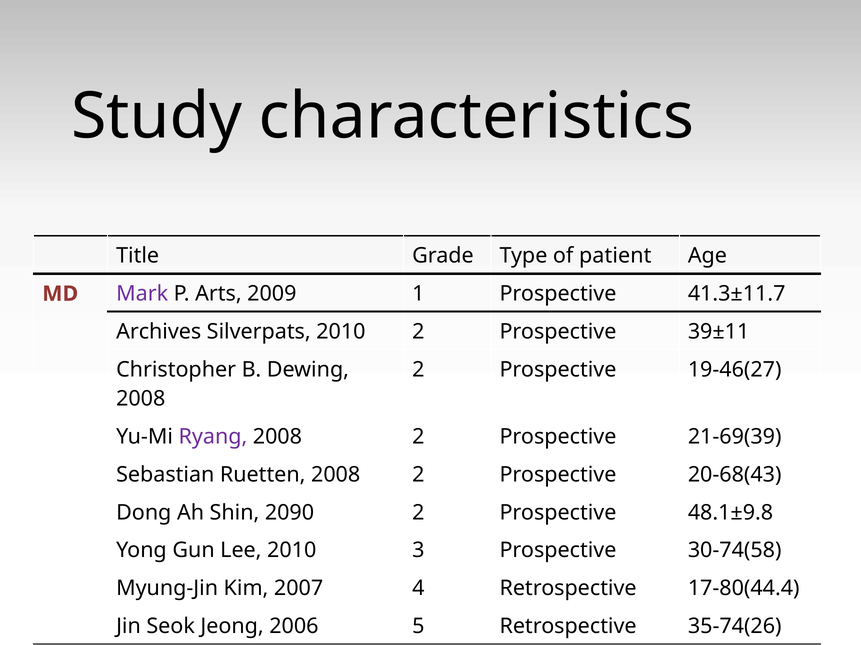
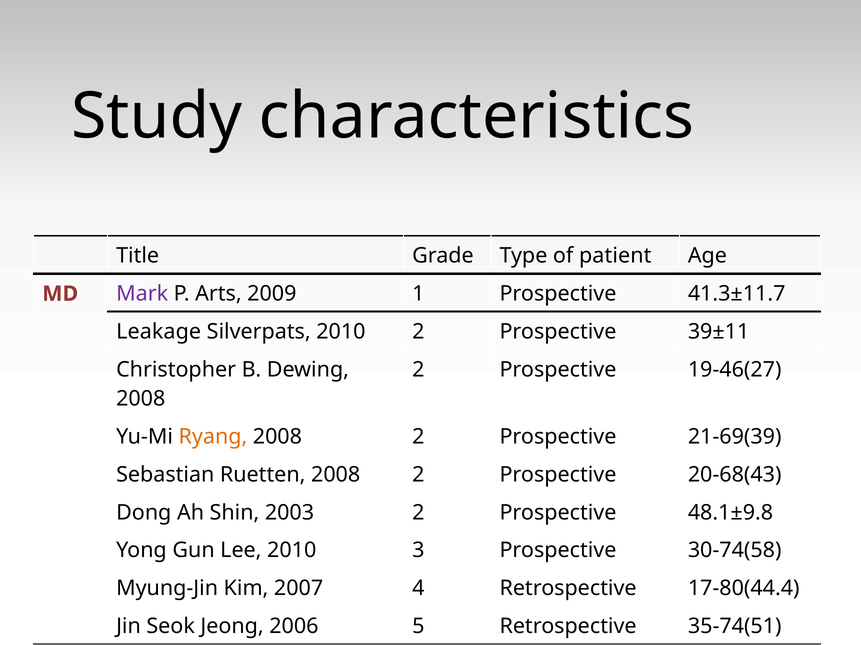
Archives: Archives -> Leakage (159, 332)
Ryang colour: purple -> orange (213, 437)
2090: 2090 -> 2003 (289, 513)
35-74(26: 35-74(26 -> 35-74(51 (735, 627)
